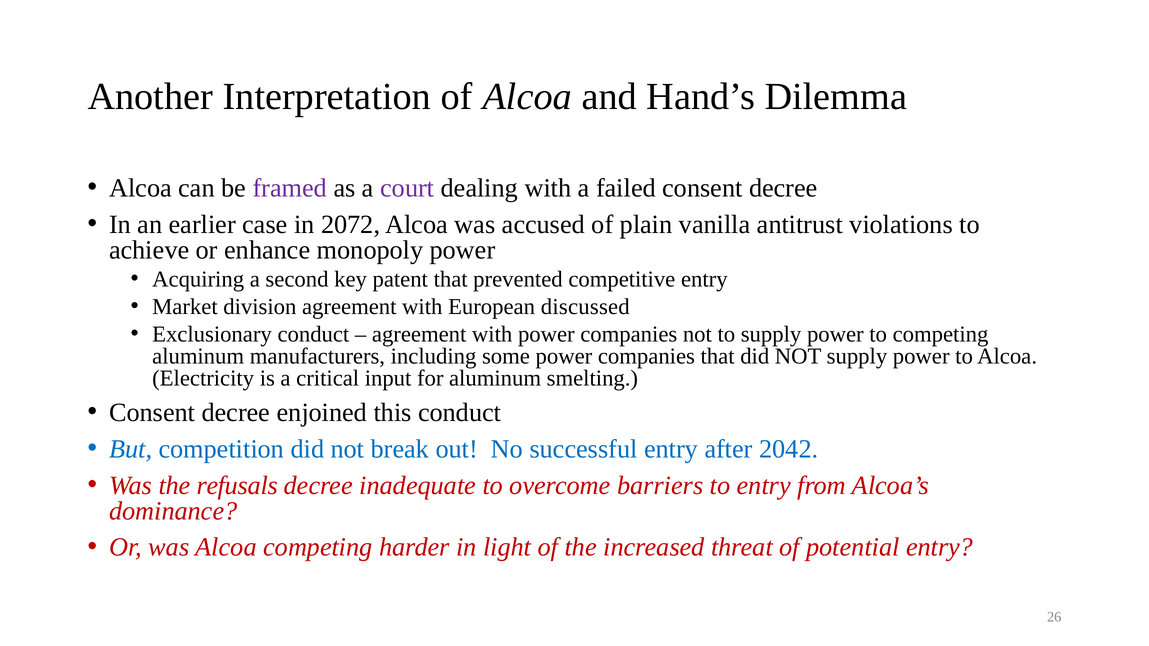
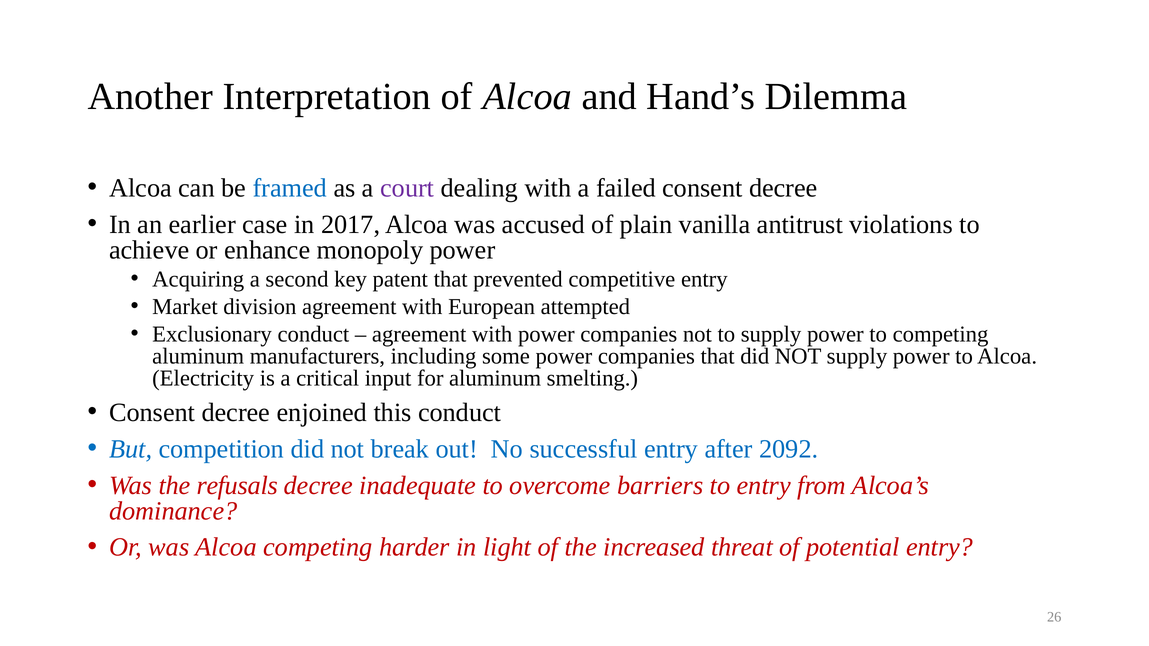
framed colour: purple -> blue (290, 188)
2072: 2072 -> 2017 (351, 224)
discussed: discussed -> attempted (585, 307)
2042: 2042 -> 2092 (789, 449)
